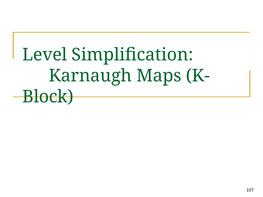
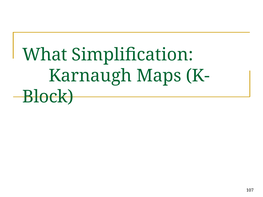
Level: Level -> What (45, 55)
